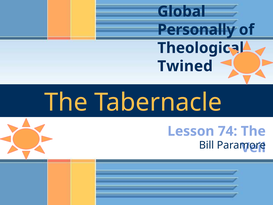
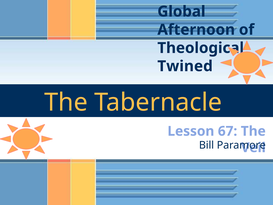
Personally: Personally -> Afternoon (196, 30)
74: 74 -> 67 (228, 131)
